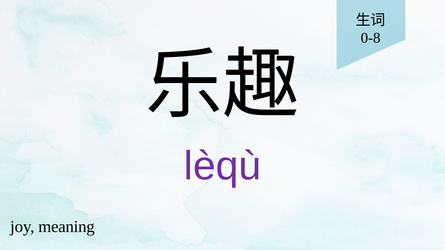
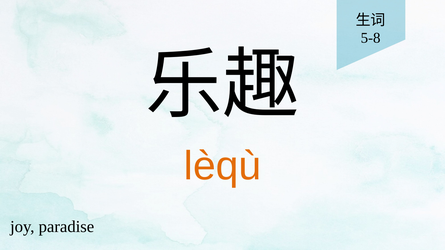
0-8: 0-8 -> 5-8 (371, 38)
lèqù colour: purple -> orange (222, 166)
meaning: meaning -> paradise (66, 227)
